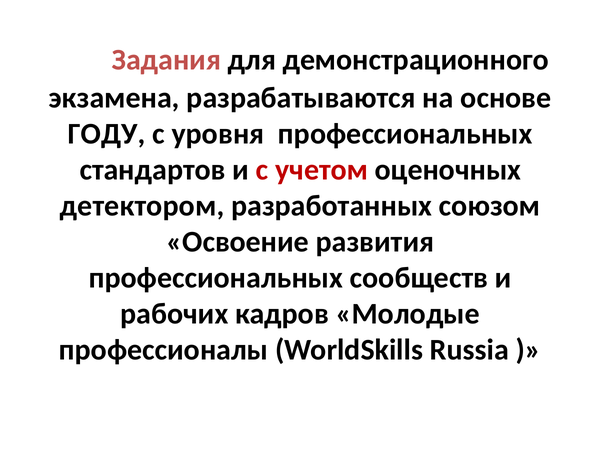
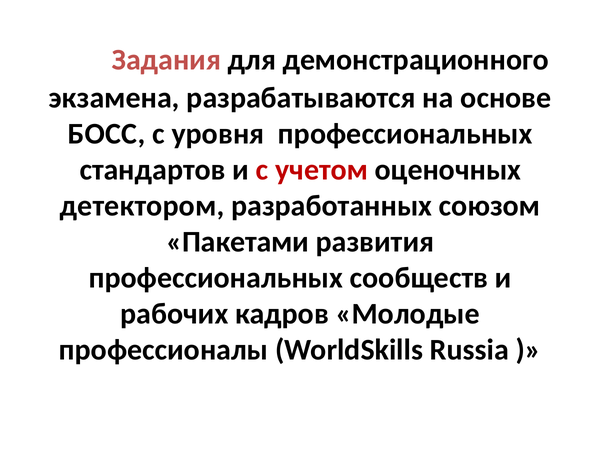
ГОДУ: ГОДУ -> БОСС (107, 134)
Освоение: Освоение -> Пакетами (238, 242)
